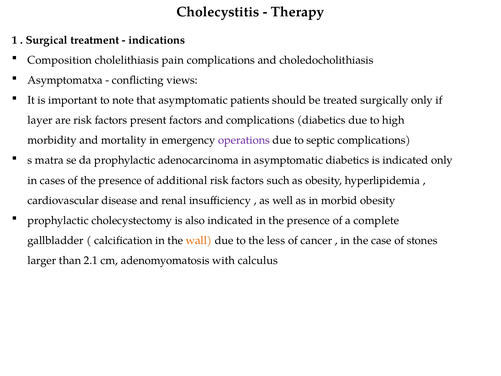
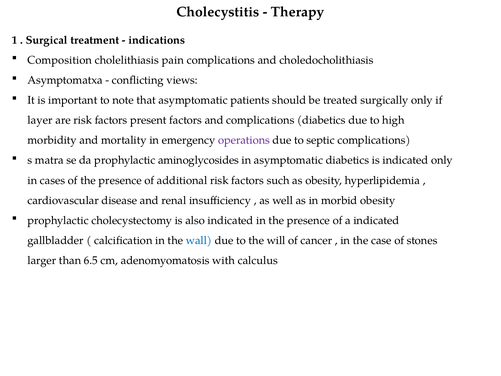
adenocarcinoma: adenocarcinoma -> aminoglycosides (199, 160)
a complete: complete -> indicated (376, 220)
wall colour: orange -> blue (199, 240)
less: less -> will (276, 240)
2.1: 2.1 -> 6.5 (91, 260)
